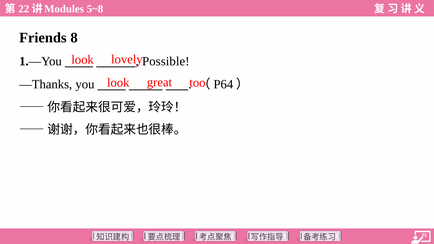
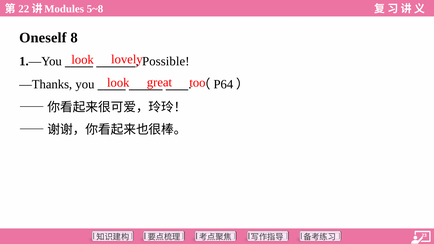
Friends: Friends -> Oneself (43, 38)
